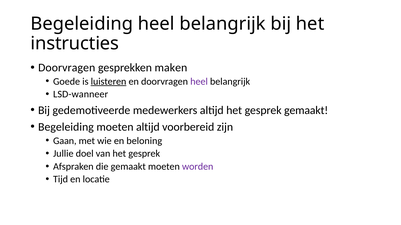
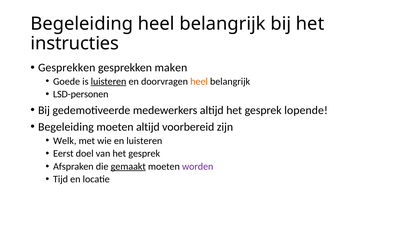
Doorvragen: Doorvragen -> Gesprekken (67, 68)
heel colour: purple -> orange (199, 82)
LSD-wanneer: LSD-wanneer -> LSD-personen (81, 95)
gesprek gemaakt: gemaakt -> lopende (306, 110)
Gaan: Gaan -> Welk (65, 141)
en beloning: beloning -> luisteren (144, 141)
Jullie: Jullie -> Eerst (63, 154)
gemaakt underline: none -> present (128, 167)
